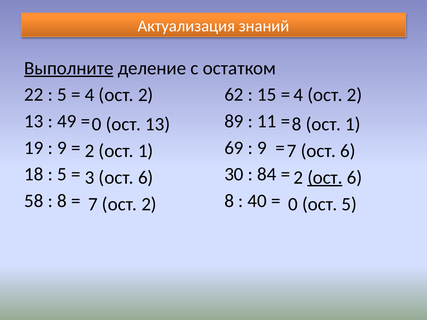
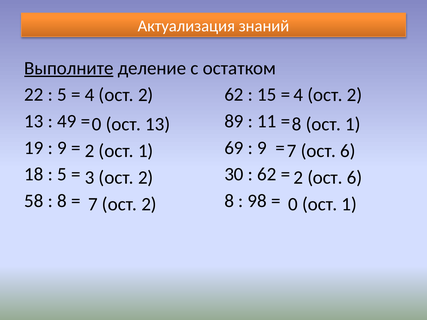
84: 84 -> 62 (267, 174)
3 ост 6: 6 -> 2 (146, 178)
ост underline: present -> none (325, 178)
40: 40 -> 98 (257, 201)
0 ост 5: 5 -> 1 (349, 204)
